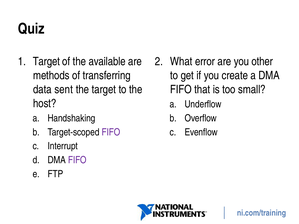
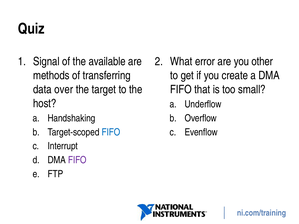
Target: Target -> Signal (46, 62)
sent: sent -> over (64, 90)
FIFO colour: purple -> blue (111, 132)
